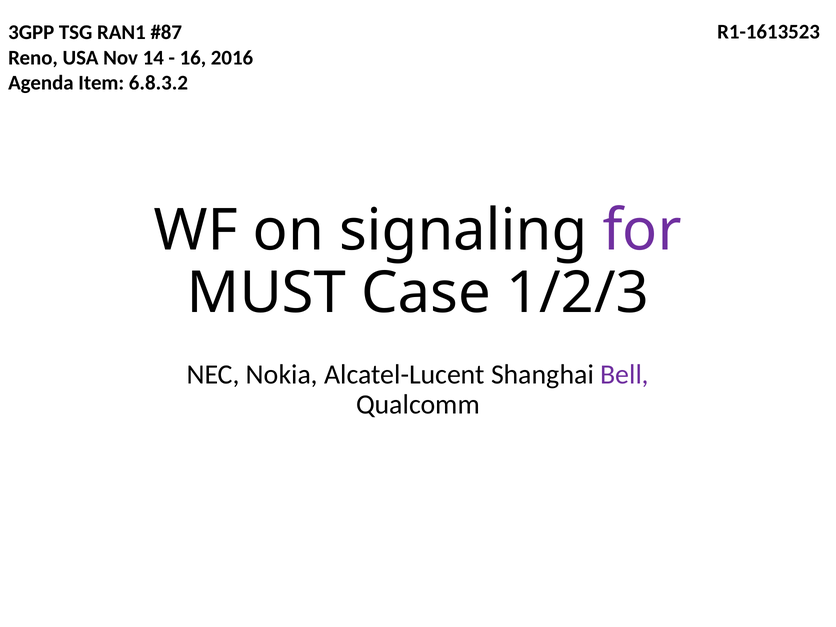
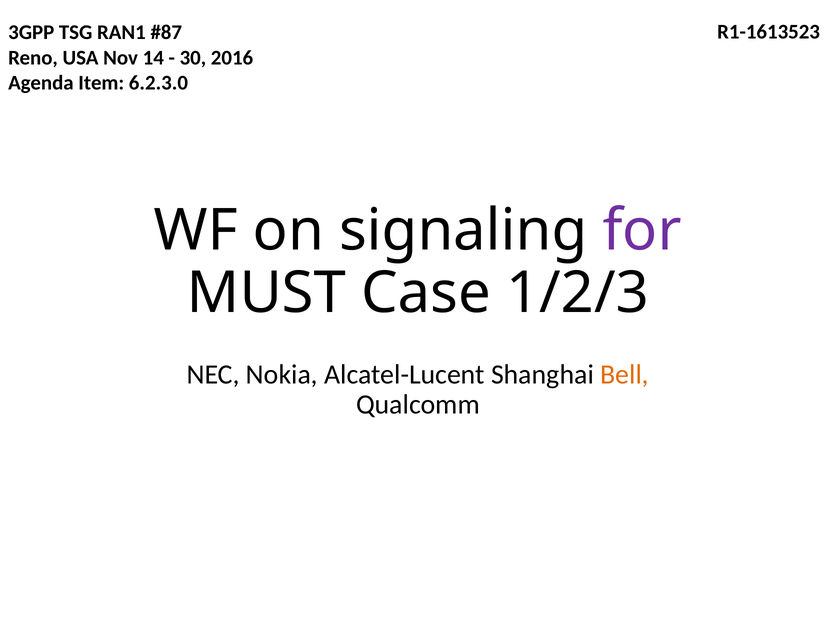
16: 16 -> 30 (193, 58)
6.8.3.2: 6.8.3.2 -> 6.2.3.0 (158, 83)
Bell colour: purple -> orange (625, 374)
